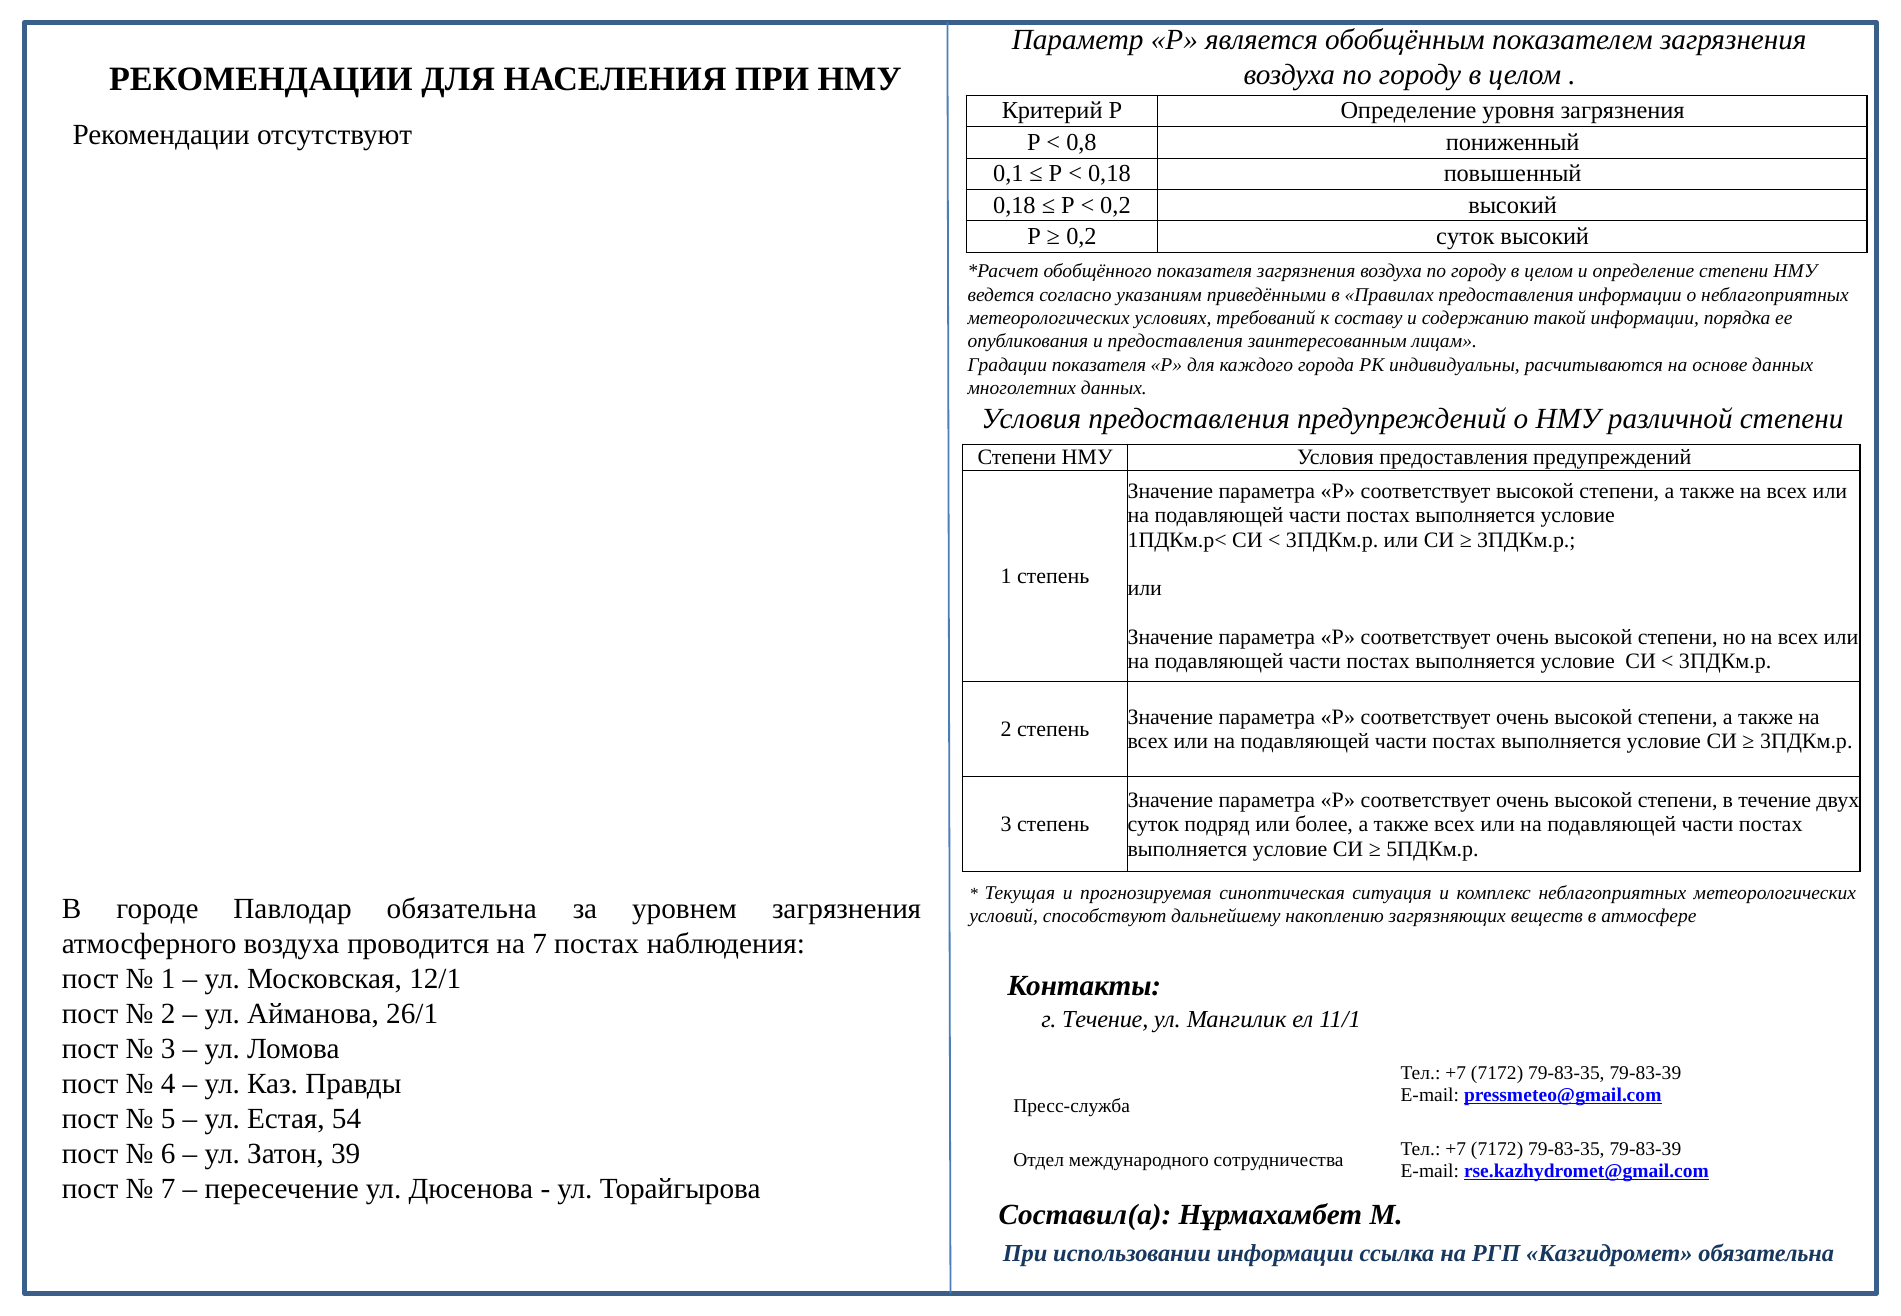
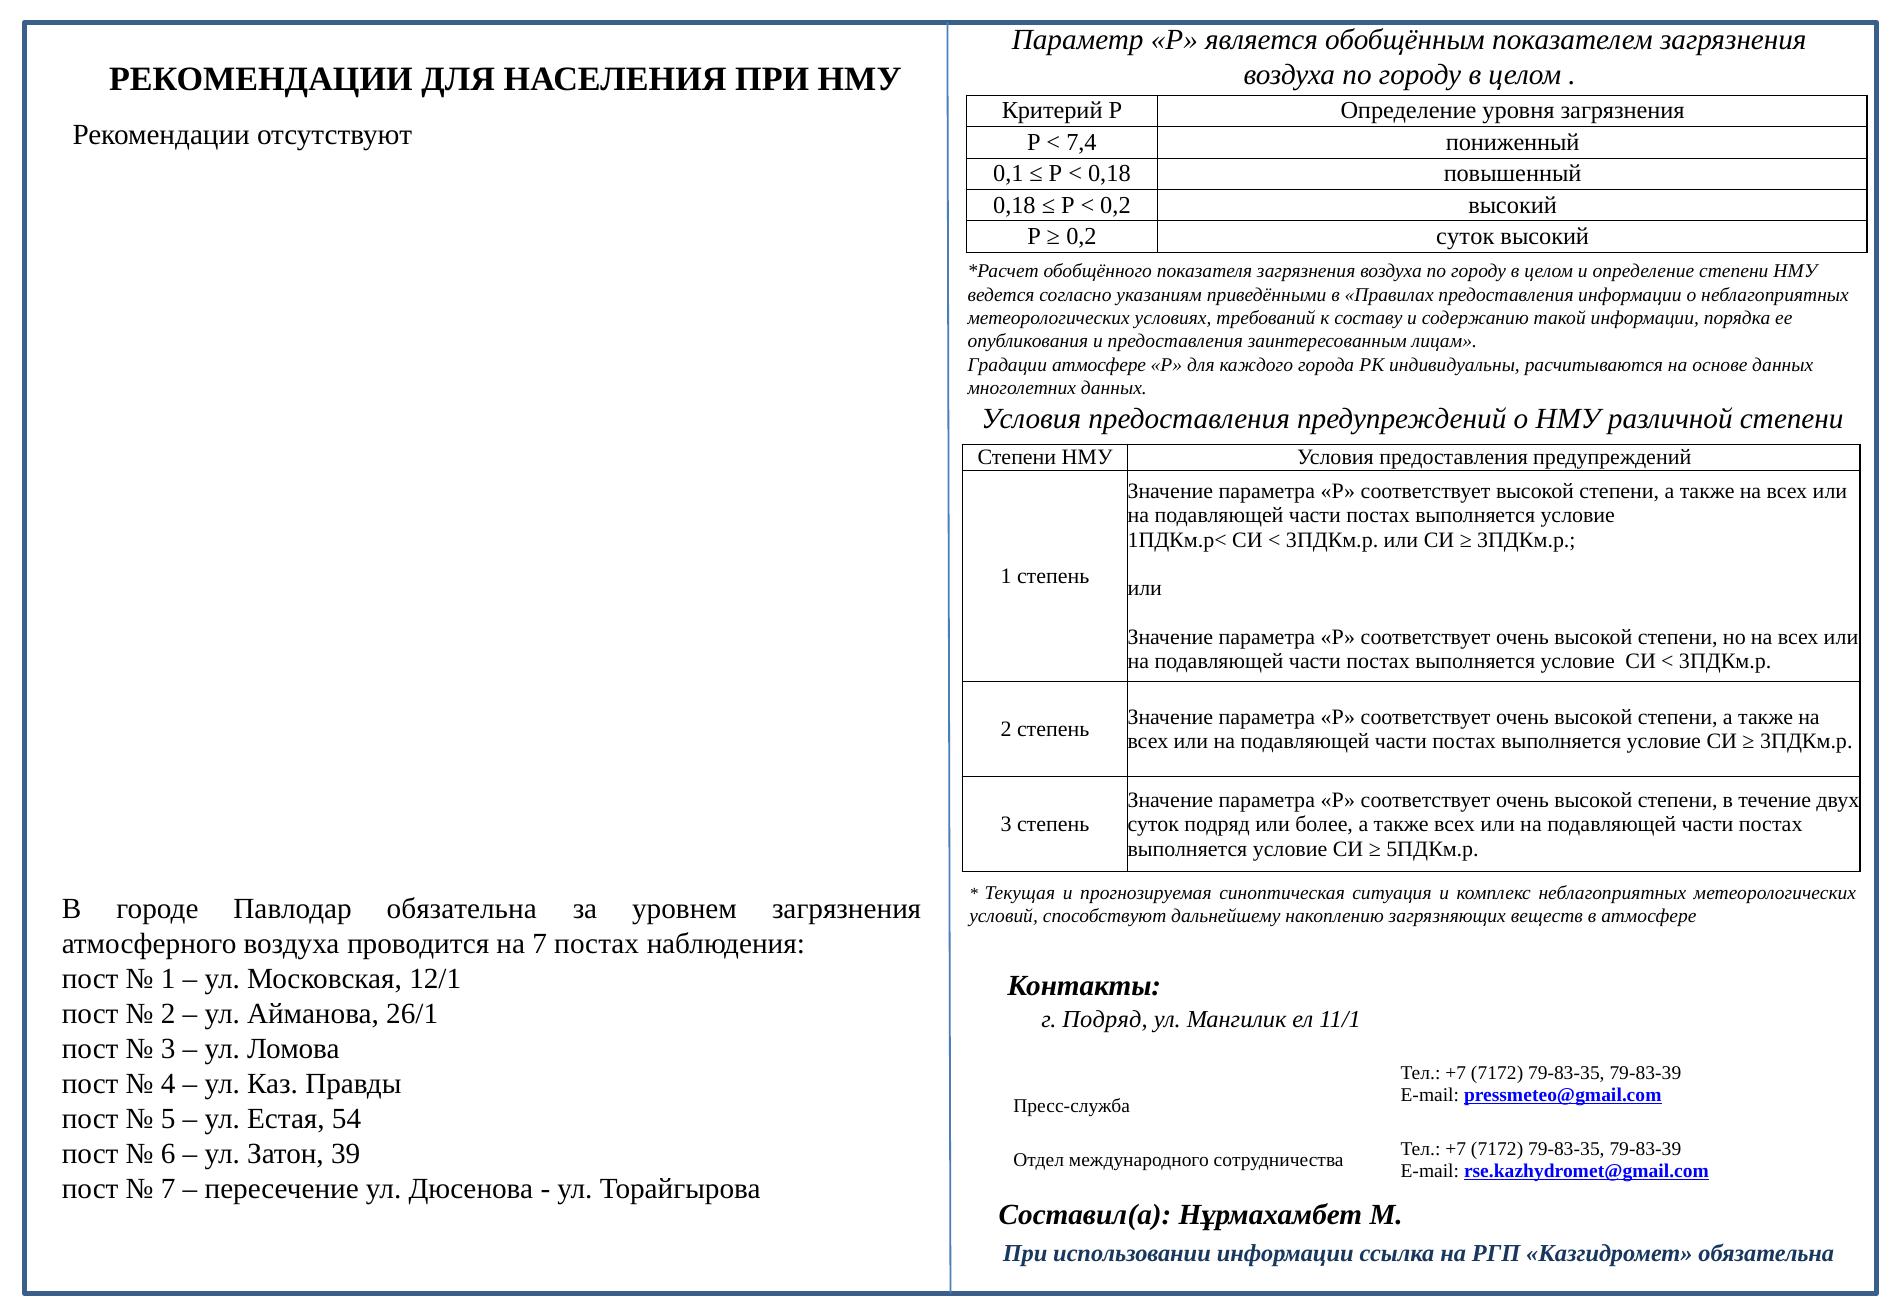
0,8: 0,8 -> 7,4 (1081, 142)
Градации показателя: показателя -> атмосфере (1099, 365)
г Течение: Течение -> Подряд (1105, 1019)
